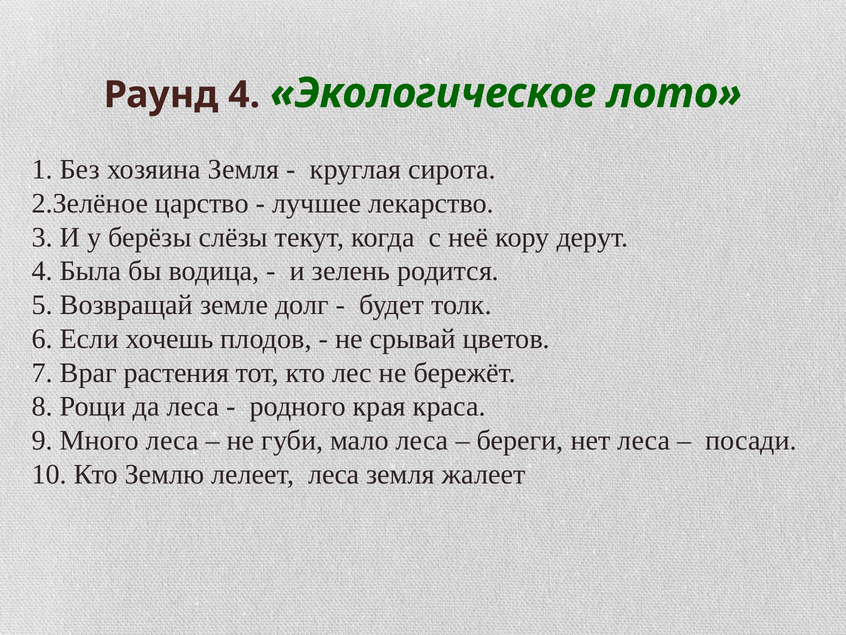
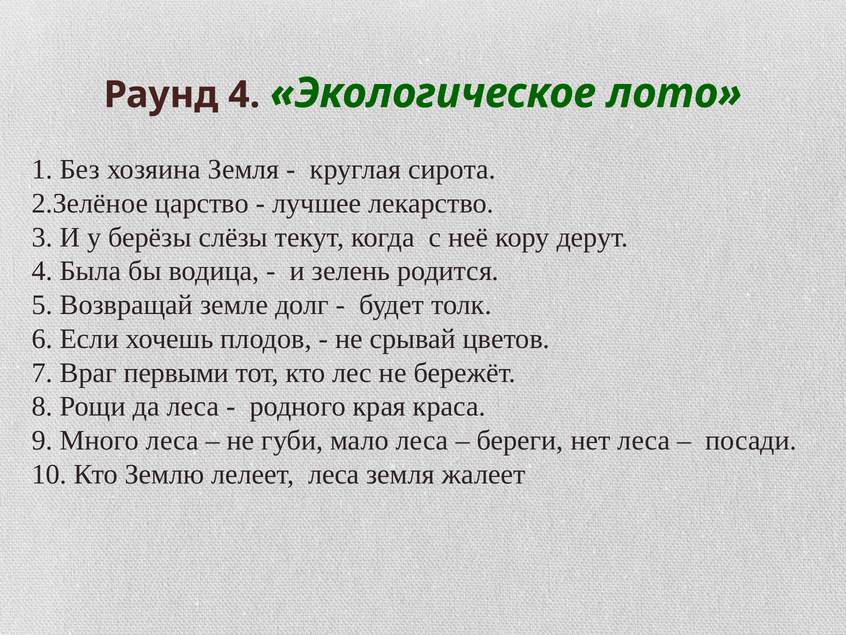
растения: растения -> первыми (176, 372)
